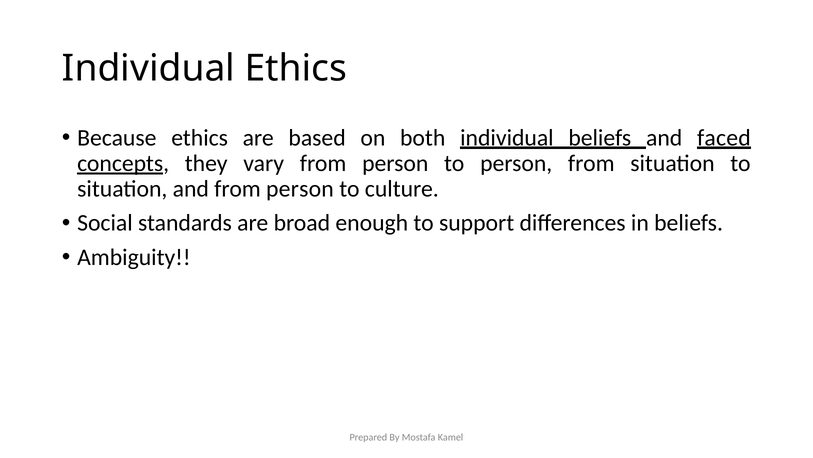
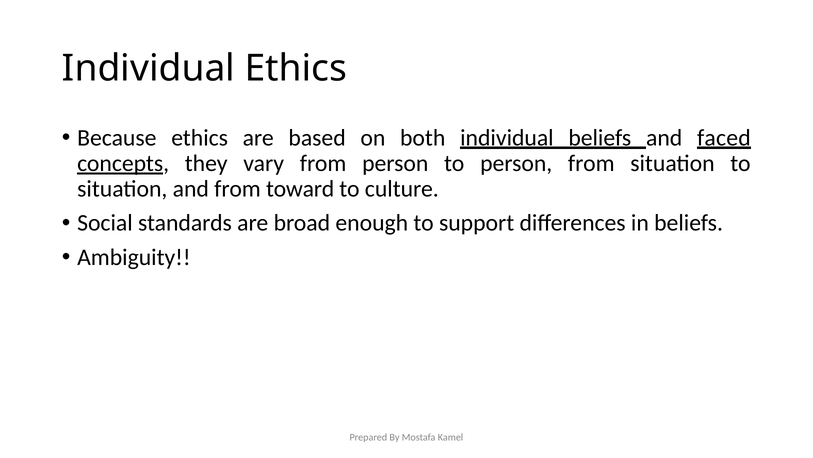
and from person: person -> toward (300, 189)
